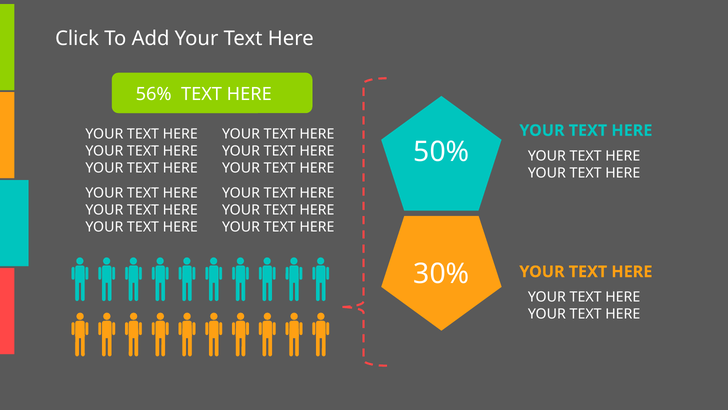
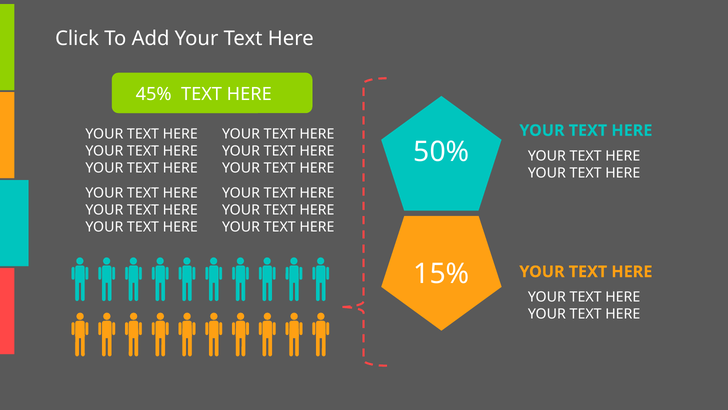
56%: 56% -> 45% (154, 94)
30%: 30% -> 15% (441, 273)
